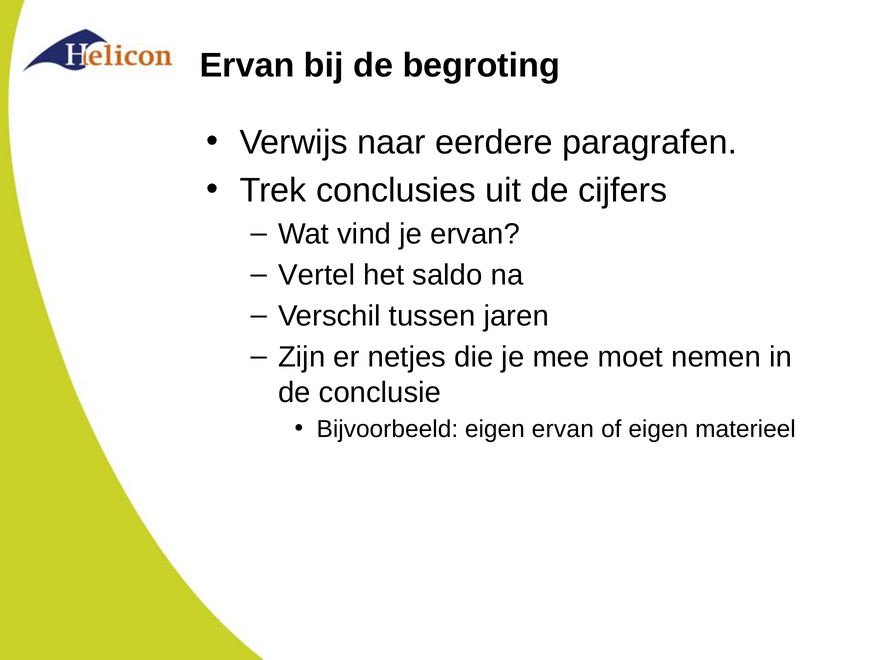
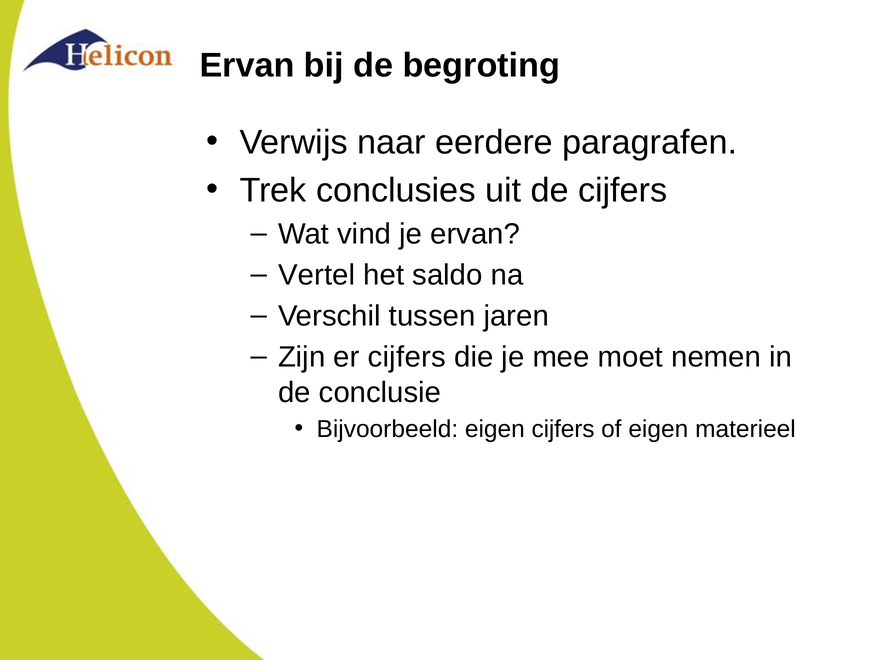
er netjes: netjes -> cijfers (407, 358)
eigen ervan: ervan -> cijfers (563, 430)
